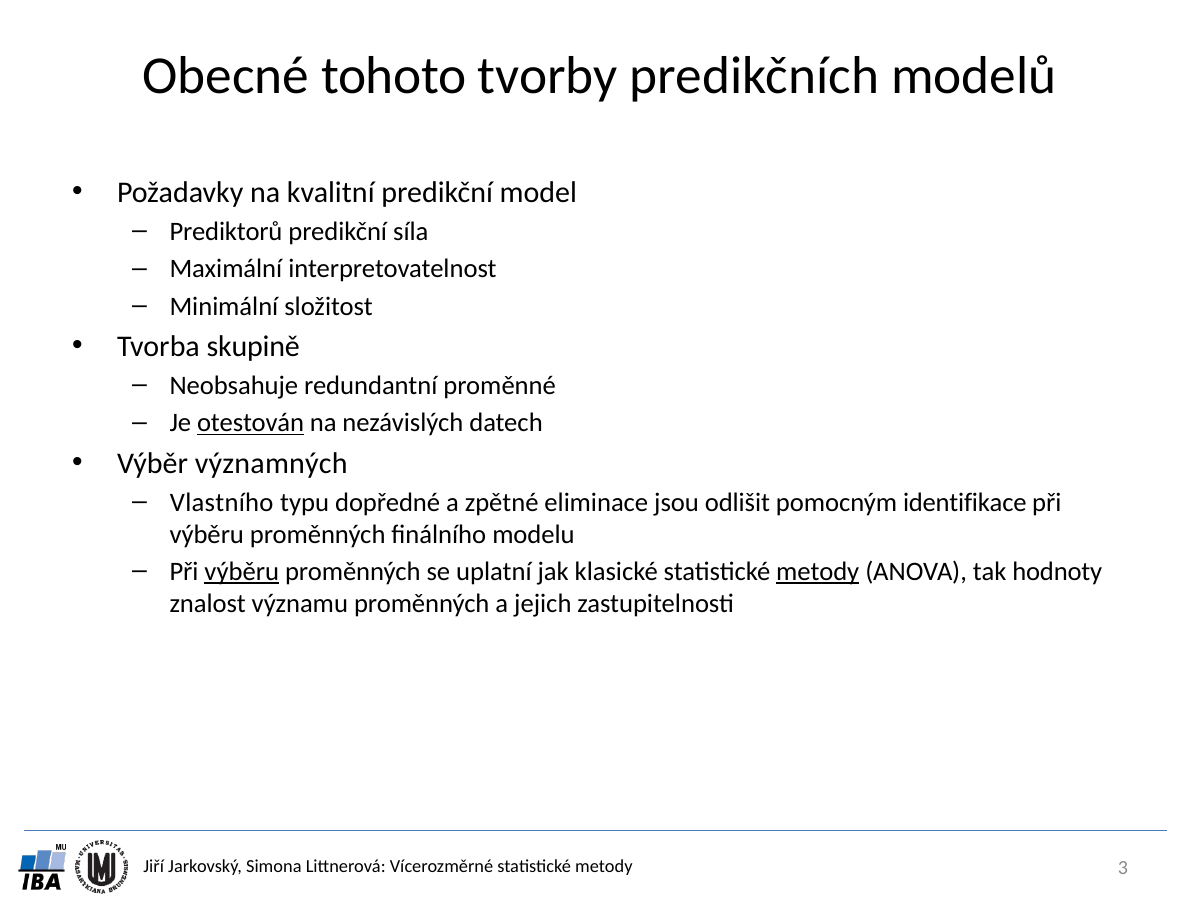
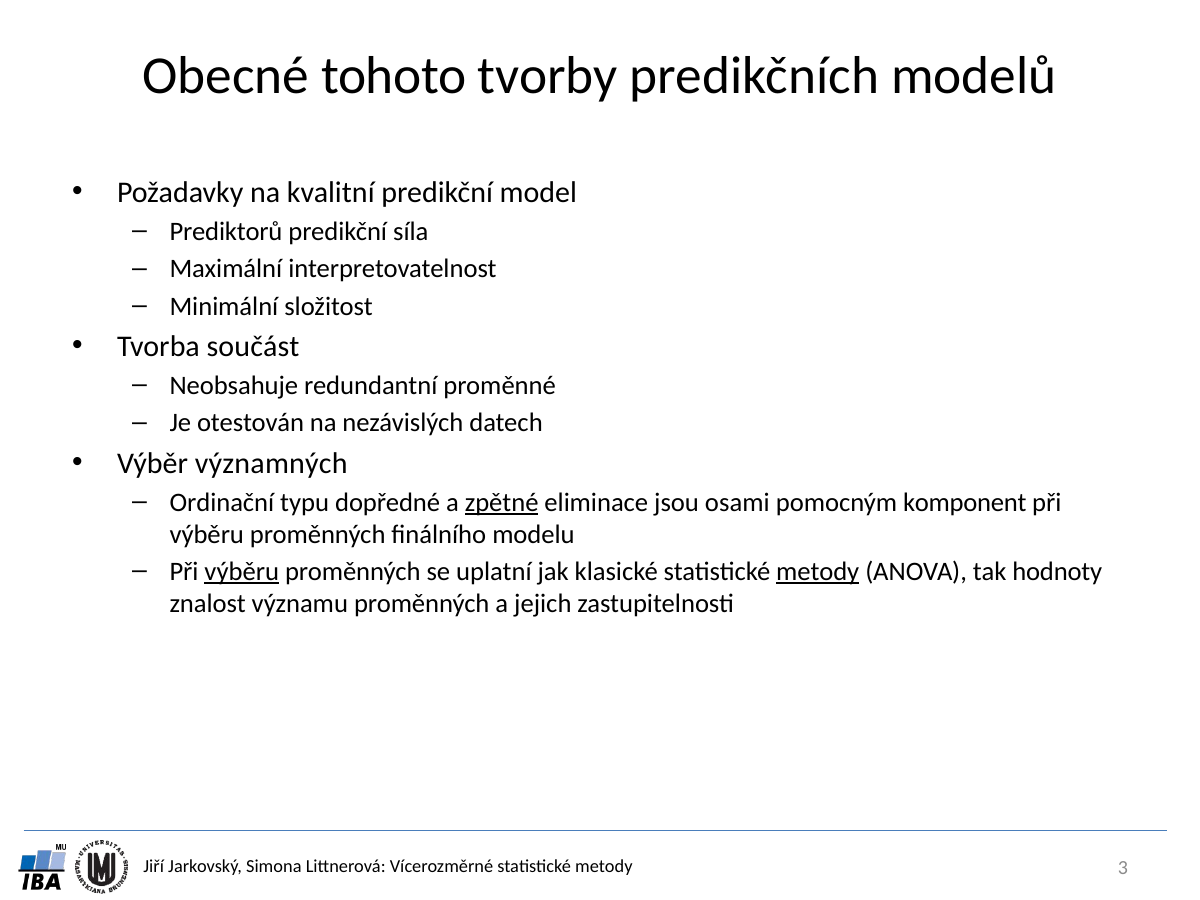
skupině: skupině -> součást (253, 347)
otestován underline: present -> none (251, 423)
Vlastního: Vlastního -> Ordinační (222, 502)
zpětné underline: none -> present (502, 502)
odlišit: odlišit -> osami (737, 502)
identifikace: identifikace -> komponent (965, 502)
